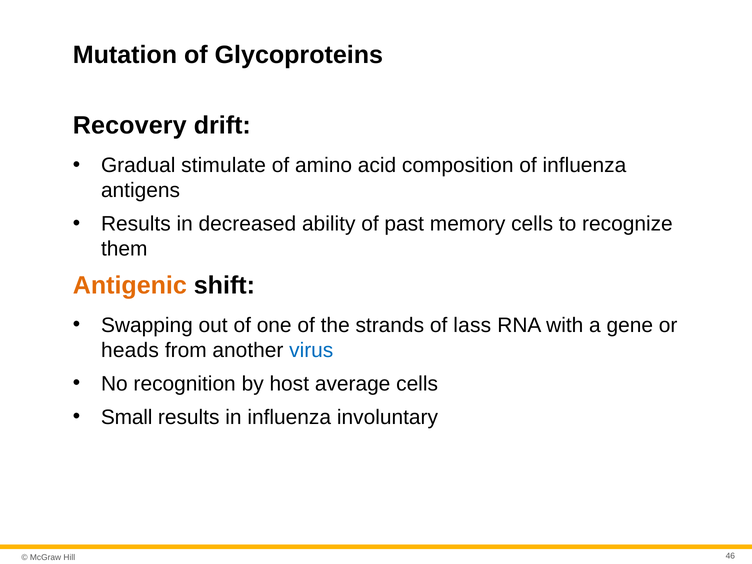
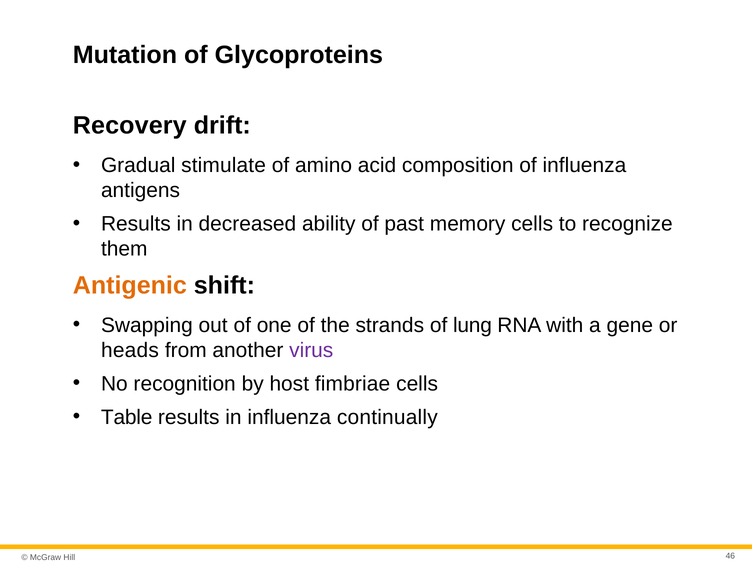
lass: lass -> lung (472, 325)
virus colour: blue -> purple (311, 350)
average: average -> fimbriae (353, 384)
Small: Small -> Table (127, 417)
involuntary: involuntary -> continually (387, 417)
